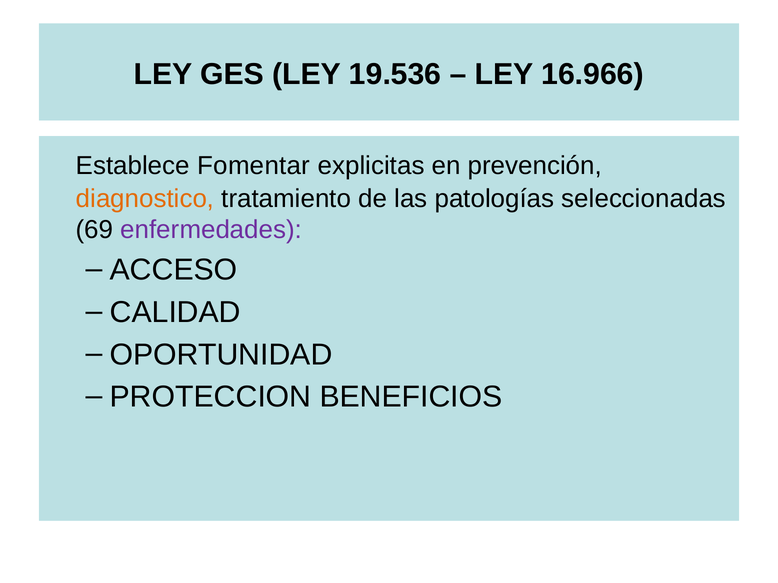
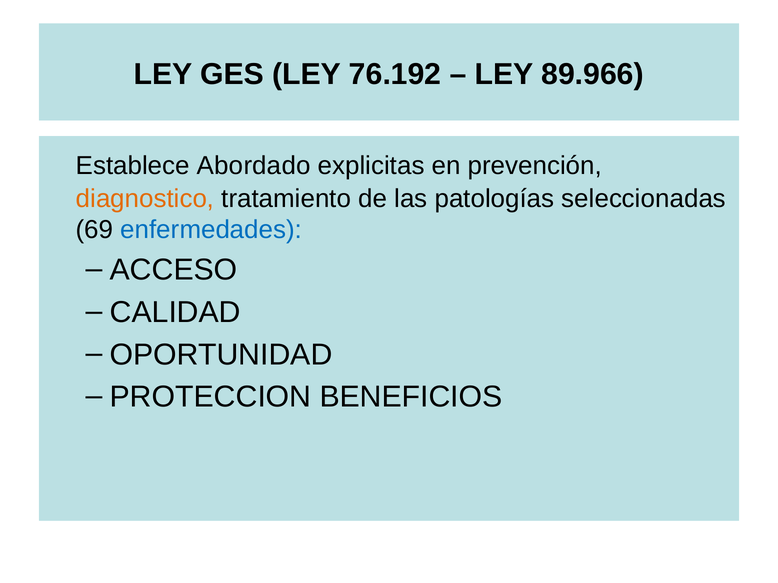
19.536: 19.536 -> 76.192 (395, 74)
16.966: 16.966 -> 89.966 (593, 74)
Fomentar: Fomentar -> Abordado (254, 166)
enfermedades colour: purple -> blue (211, 230)
